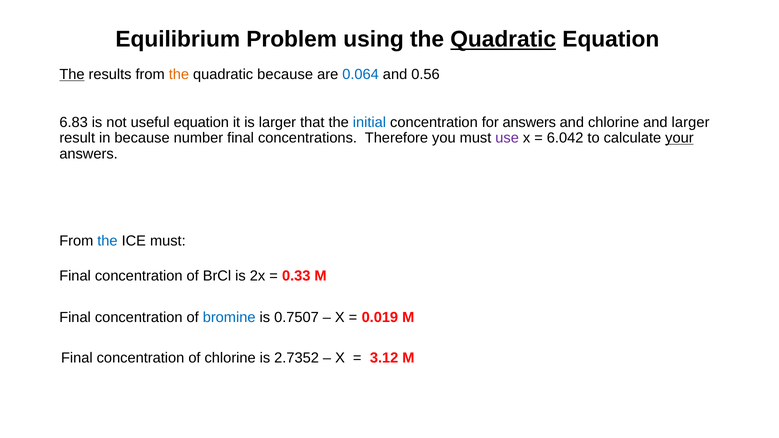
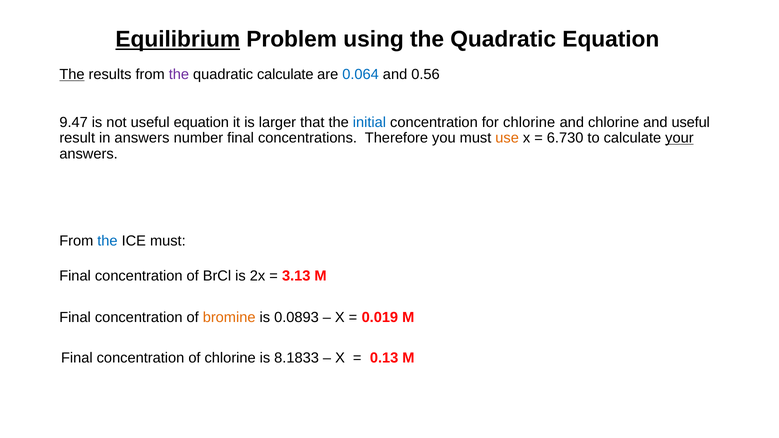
Equilibrium underline: none -> present (178, 39)
Quadratic underline: present -> none (503, 39)
the colour: orange -> purple (179, 75)
quadratic because: because -> calculate (285, 75)
6.83: 6.83 -> 9.47 (74, 122)
for answers: answers -> chlorine (529, 122)
and larger: larger -> useful (691, 122)
in because: because -> answers (142, 138)
use colour: purple -> orange (507, 138)
6.042: 6.042 -> 6.730 (565, 138)
0.33: 0.33 -> 3.13 (296, 276)
bromine colour: blue -> orange (229, 317)
0.7507: 0.7507 -> 0.0893 (296, 317)
2.7352: 2.7352 -> 8.1833 (297, 358)
3.12: 3.12 -> 0.13 (384, 358)
